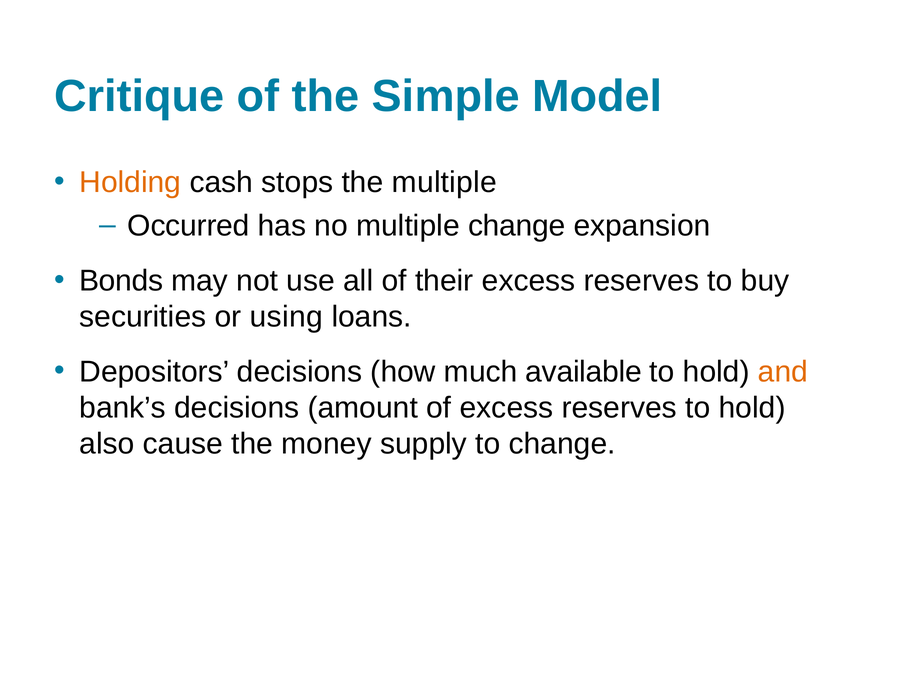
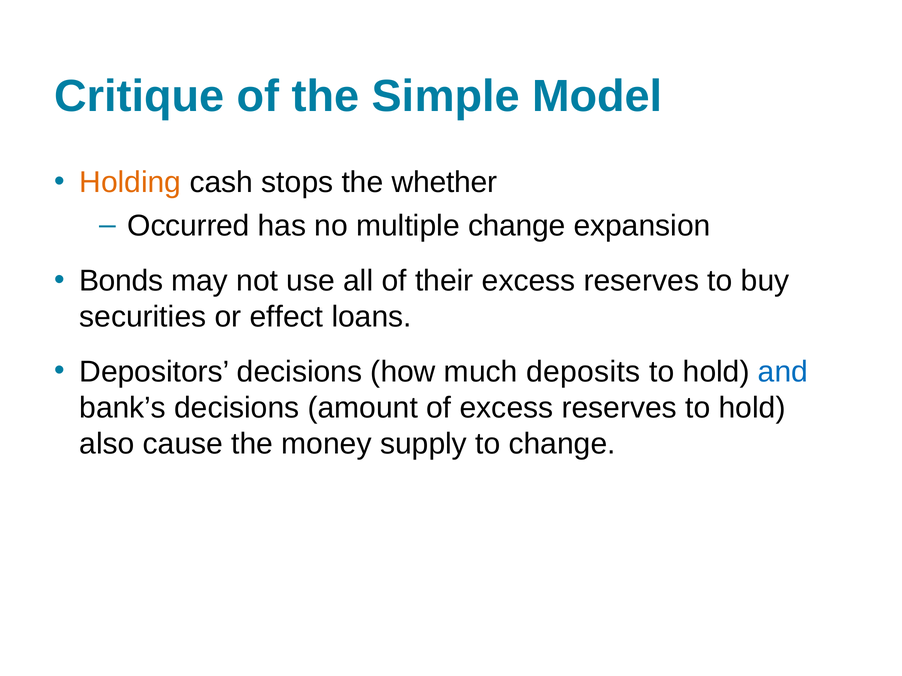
the multiple: multiple -> whether (445, 183)
using: using -> effect (286, 317)
available: available -> deposits (583, 372)
and colour: orange -> blue (783, 372)
